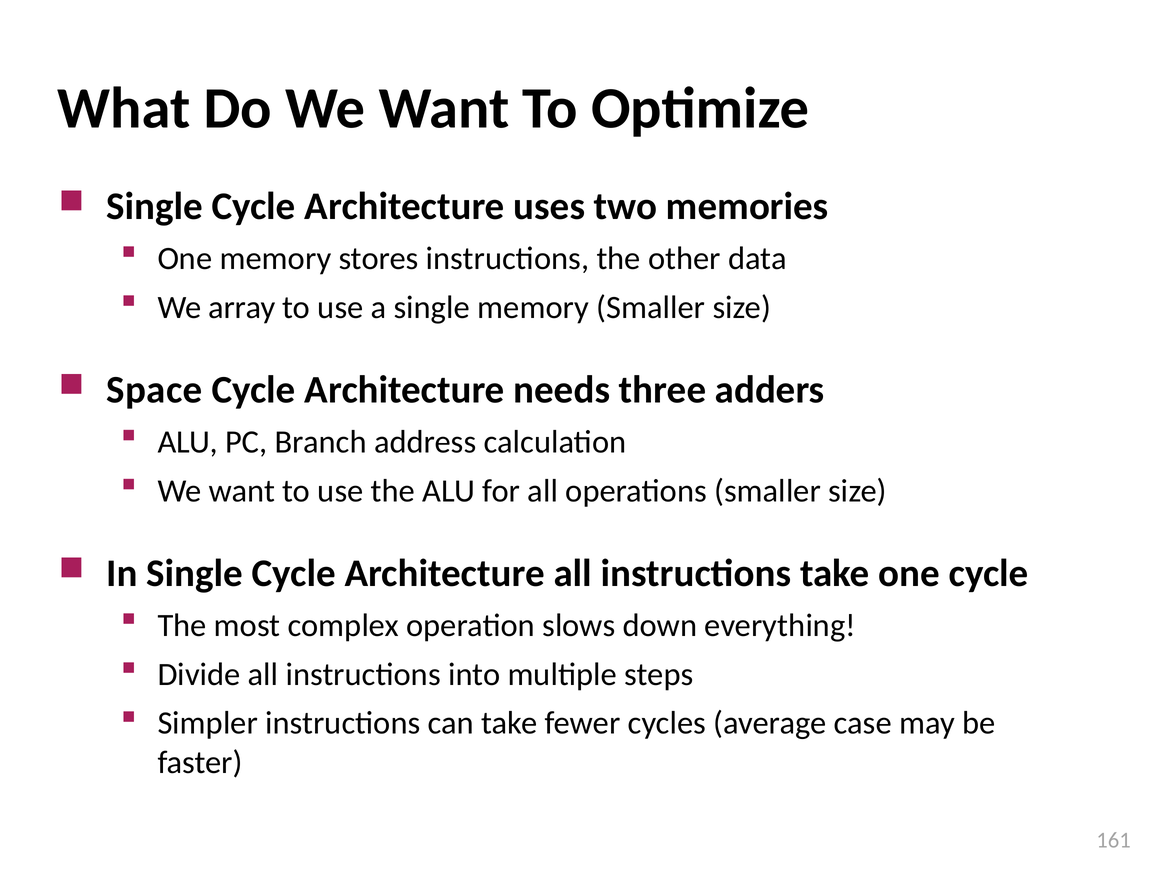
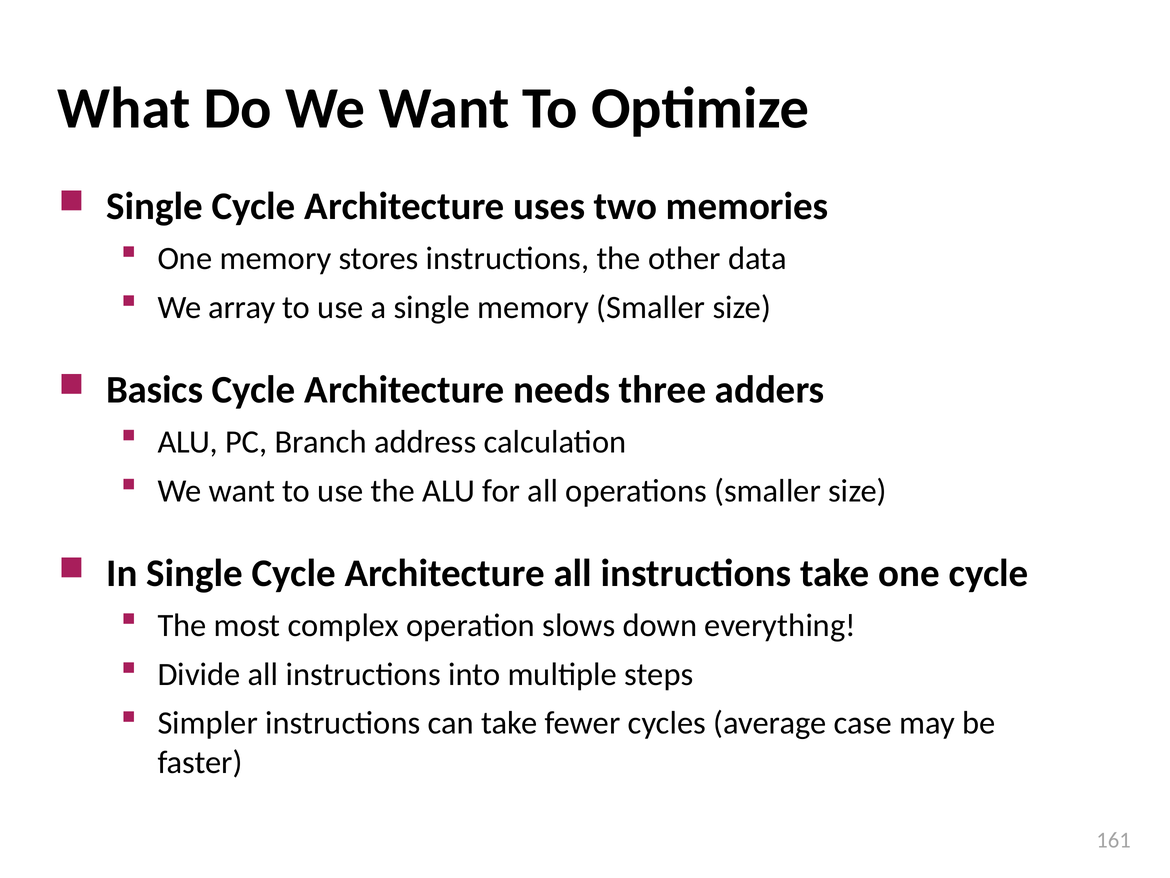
Space: Space -> Basics (155, 390)
